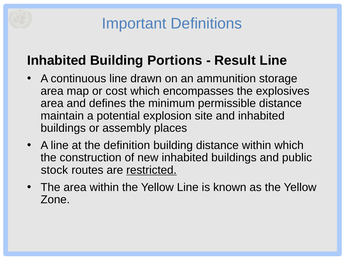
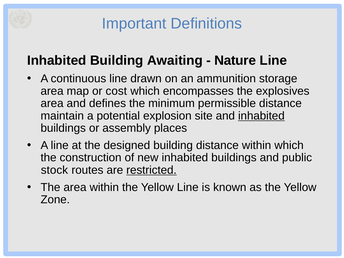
Portions: Portions -> Awaiting (175, 60)
Result: Result -> Nature (235, 60)
inhabited underline: none -> present (261, 116)
definition: definition -> designed (127, 145)
